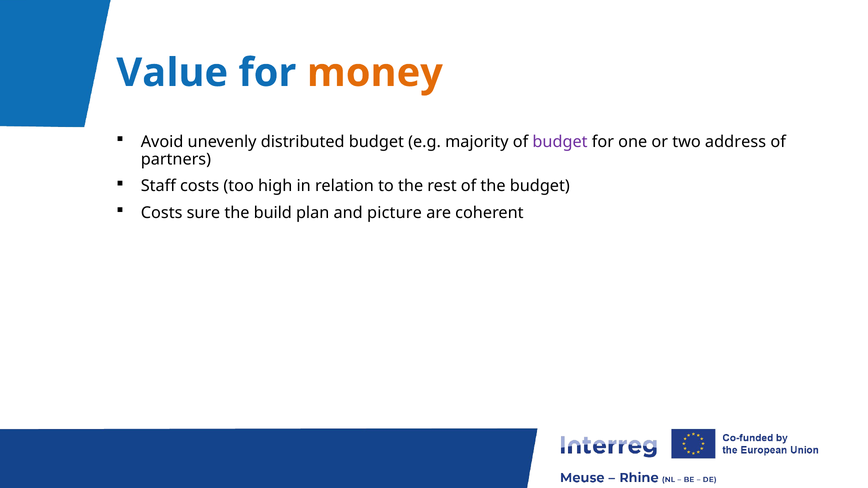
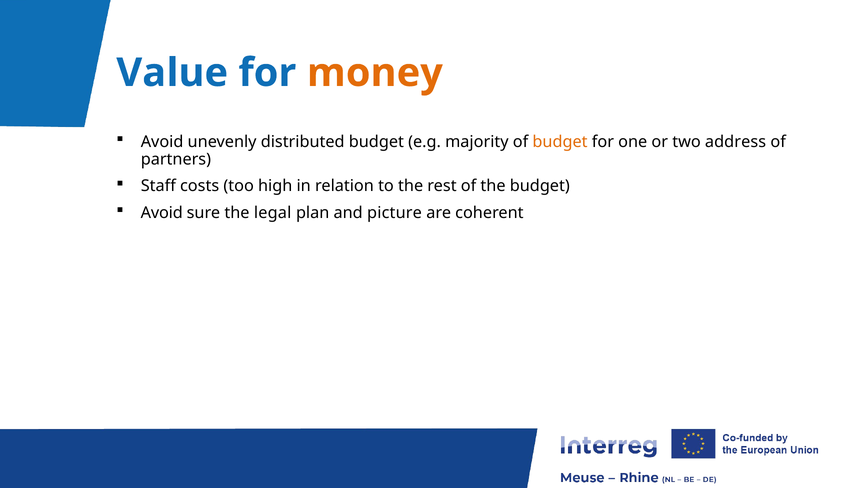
budget colour: purple -> orange (560, 142)
Costs: Costs -> Avoid (162, 213)
build: build -> legal (273, 213)
